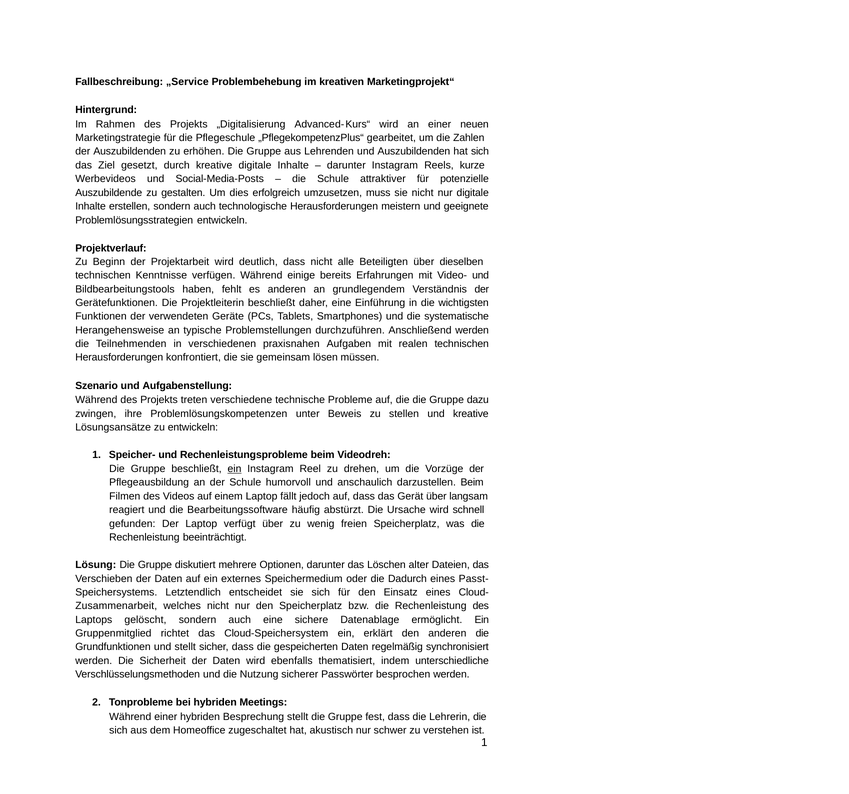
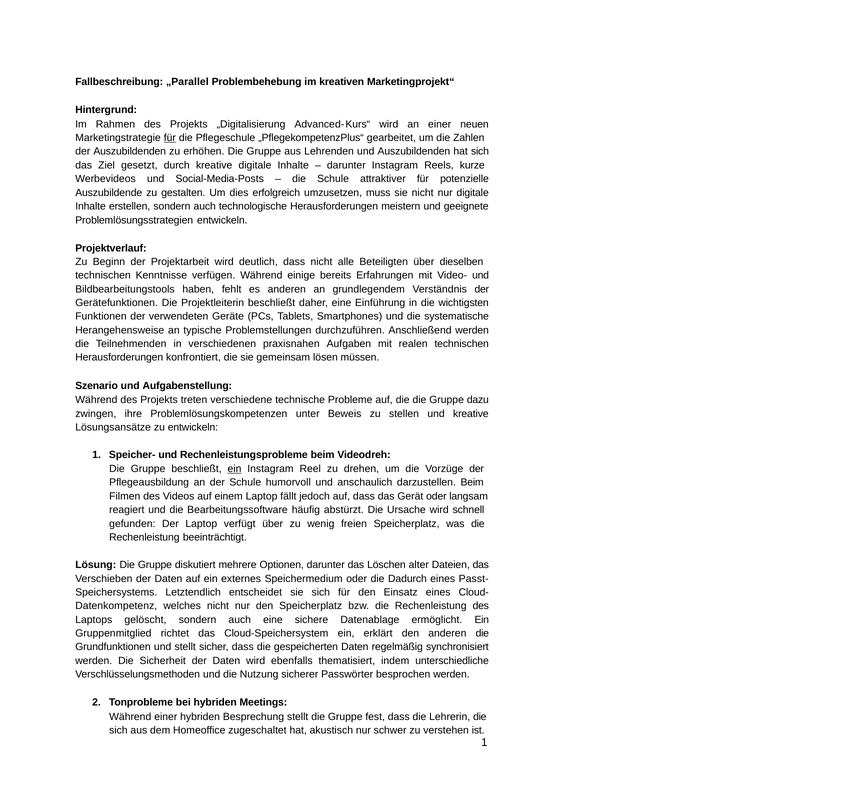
„Service: „Service -> „Parallel (187, 82)
für underline: none -> present (170, 138)
Gerät über: über -> oder (436, 497)
Zusammenarbeit: Zusammenarbeit -> Datenkompetenz (116, 606)
